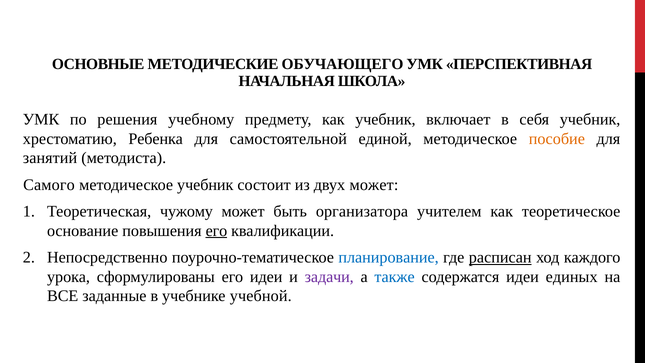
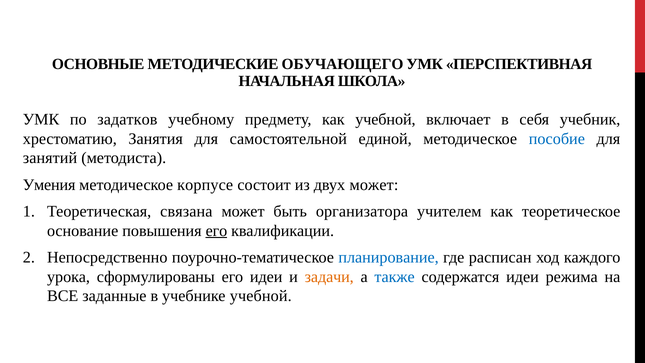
решения: решения -> задатков (127, 119)
как учебник: учебник -> учебной (385, 119)
Ребенка: Ребенка -> Занятия (156, 139)
пособие colour: orange -> blue (557, 139)
Самого: Самого -> Умения (49, 185)
методическое учебник: учебник -> корпусе (205, 185)
чужому: чужому -> связана (186, 211)
расписан underline: present -> none (500, 257)
задачи colour: purple -> orange (329, 277)
единых: единых -> режима (572, 277)
